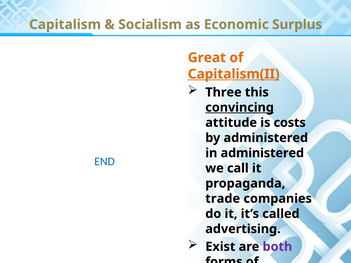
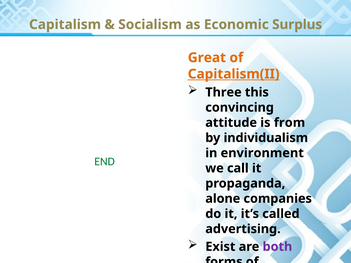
convincing underline: present -> none (240, 108)
costs: costs -> from (290, 123)
by administered: administered -> individualism (266, 138)
in administered: administered -> environment (262, 153)
END colour: blue -> green (105, 162)
trade: trade -> alone (223, 199)
